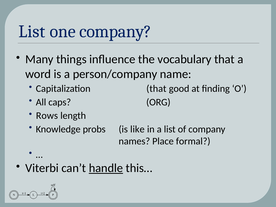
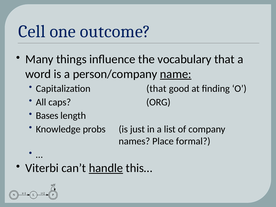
List: List -> Cell (32, 31)
one company: company -> outcome (115, 31)
name underline: none -> present (176, 74)
Rows: Rows -> Bases (47, 116)
like: like -> just (137, 129)
